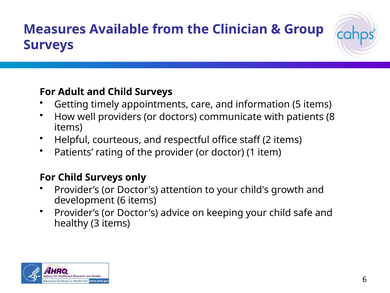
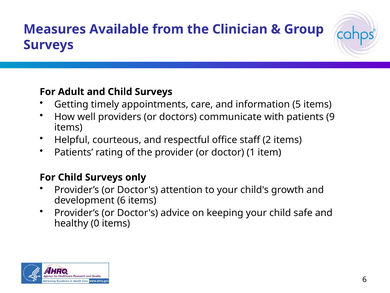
8: 8 -> 9 (330, 117)
3: 3 -> 0 (95, 223)
